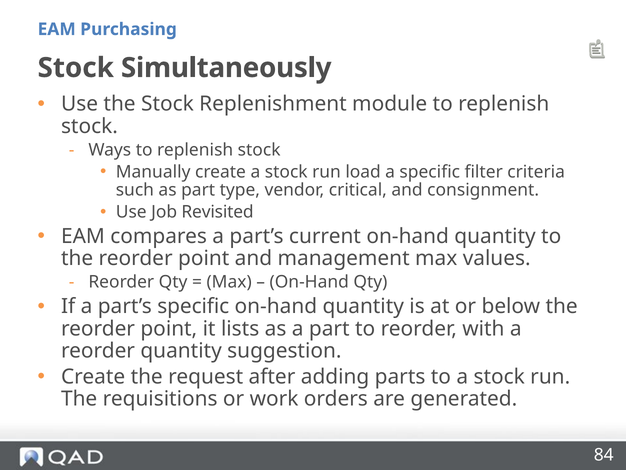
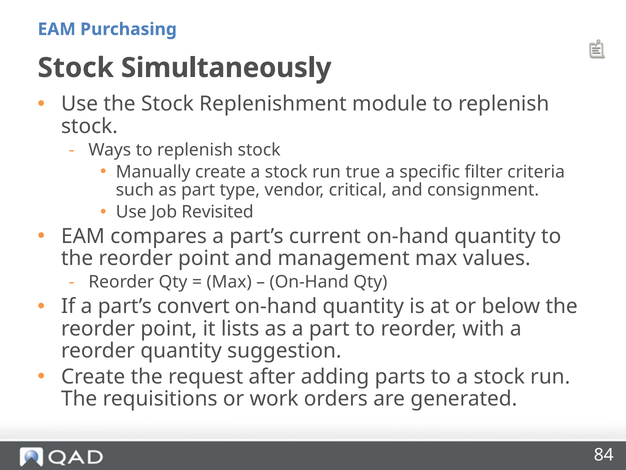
load: load -> true (363, 172)
part’s specific: specific -> convert (193, 306)
